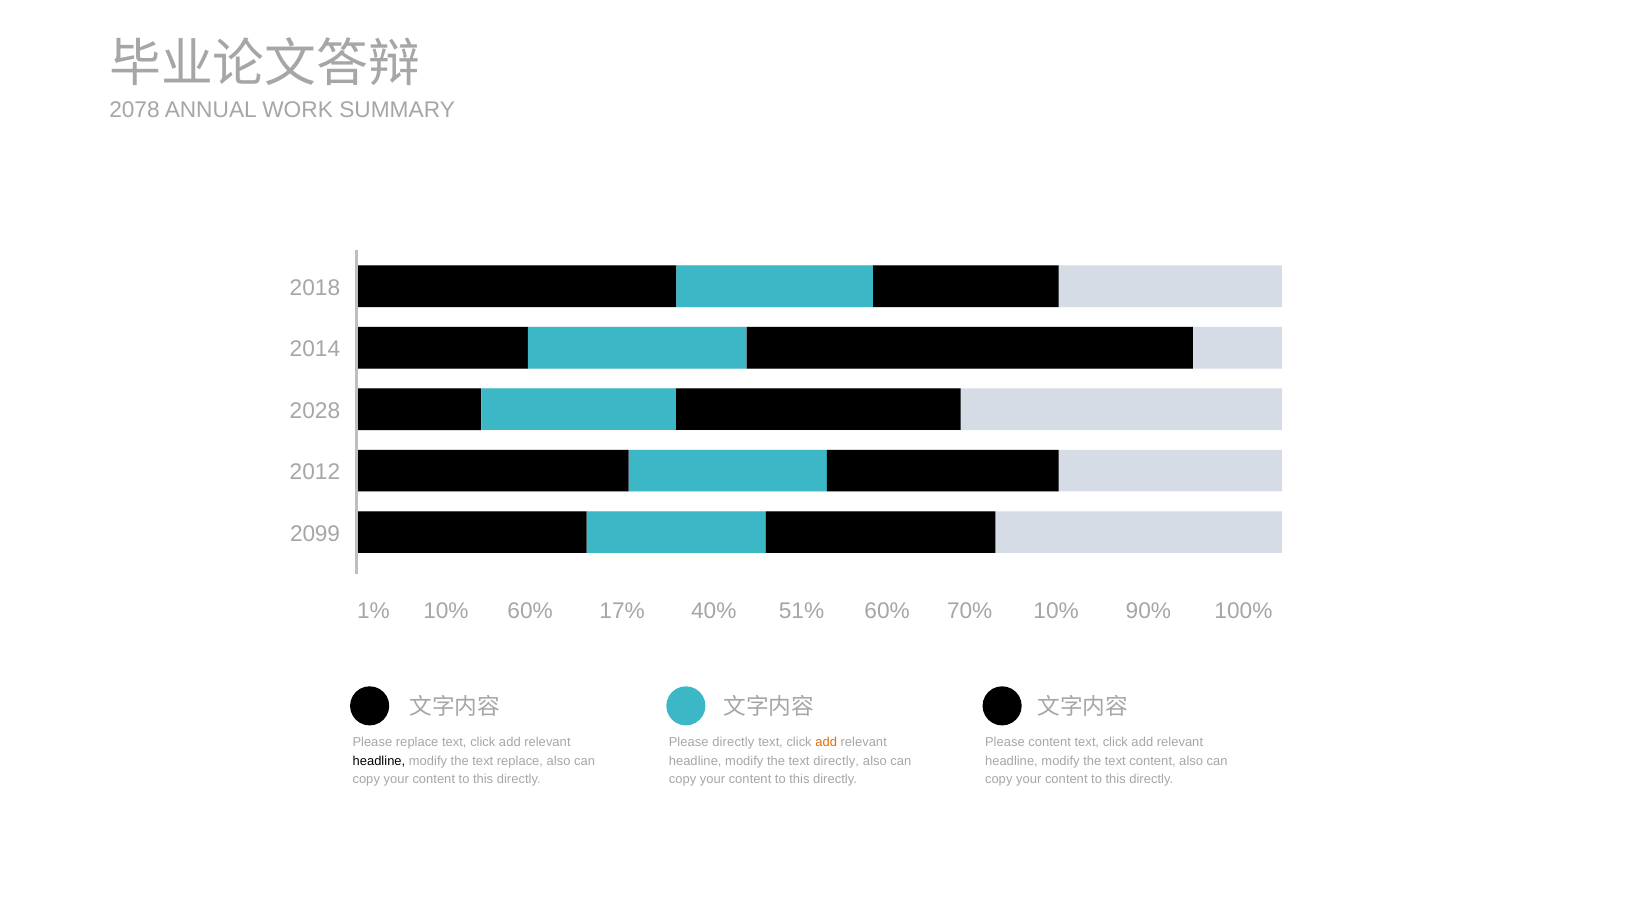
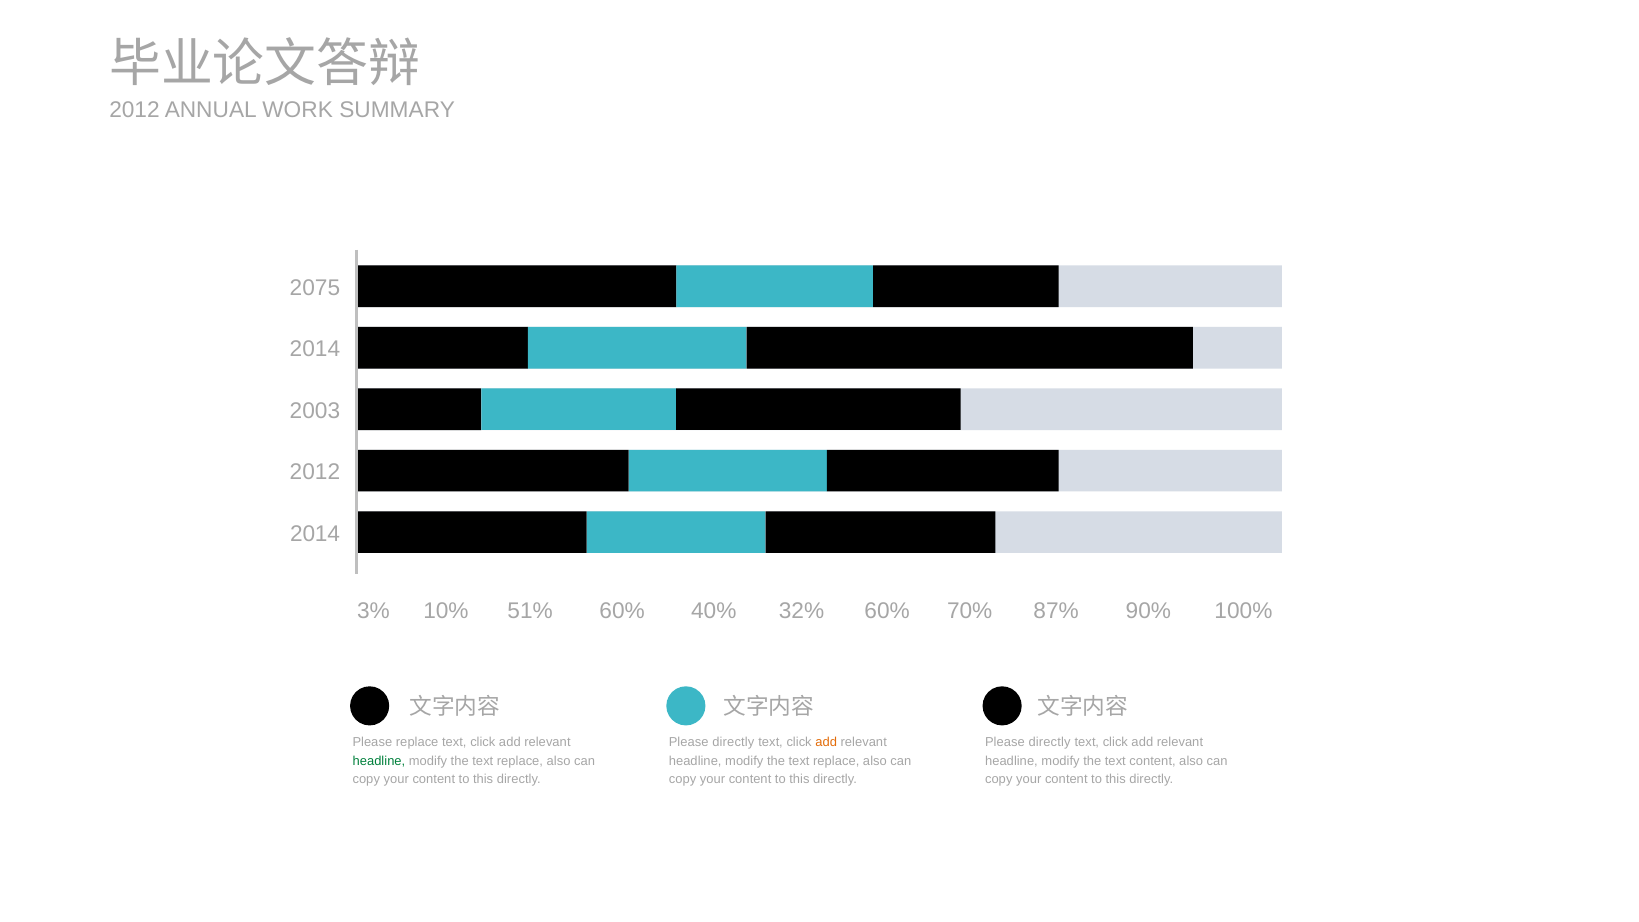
2078: 2078 -> 2012 (134, 110)
2018: 2018 -> 2075 (315, 288)
2028: 2028 -> 2003 (315, 411)
2099: 2099 -> 2014 (315, 534)
1%: 1% -> 3% (373, 611)
60%: 60% -> 51% (530, 611)
17%: 17% -> 60% (622, 611)
51%: 51% -> 32% (802, 611)
70% 10%: 10% -> 87% (1056, 611)
content: content -> directly (1050, 742)
headline colour: black -> green (379, 761)
directly: directly -> replace (836, 761)
